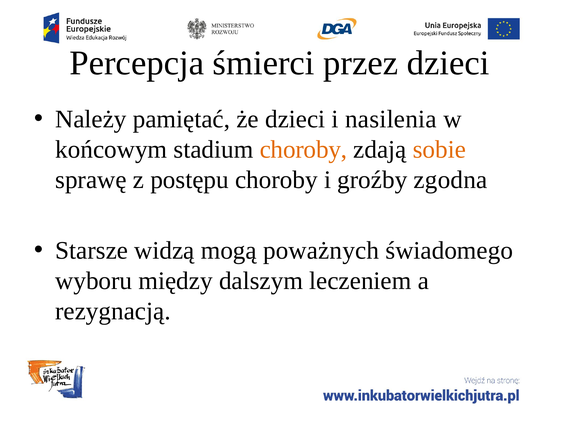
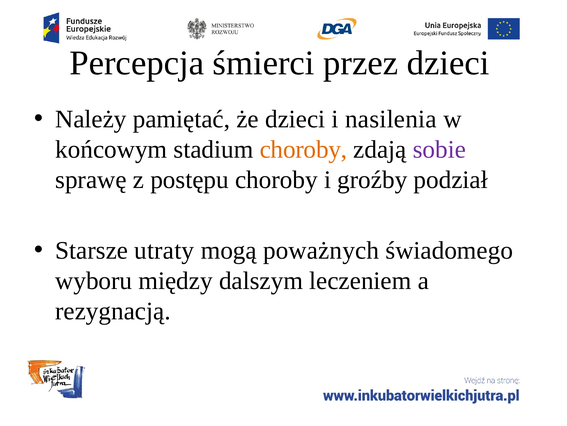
sobie colour: orange -> purple (439, 149)
zgodna: zgodna -> podział (451, 179)
widzą: widzą -> utraty (164, 250)
